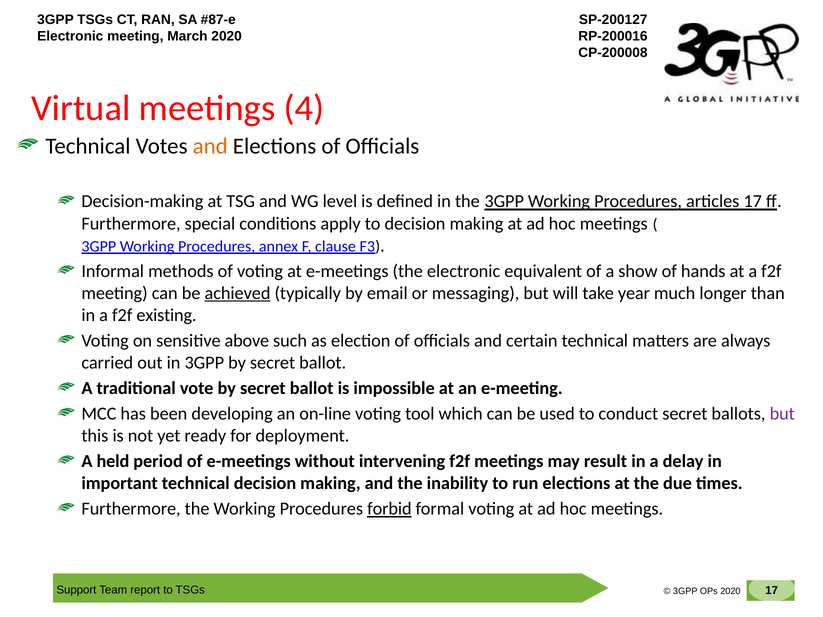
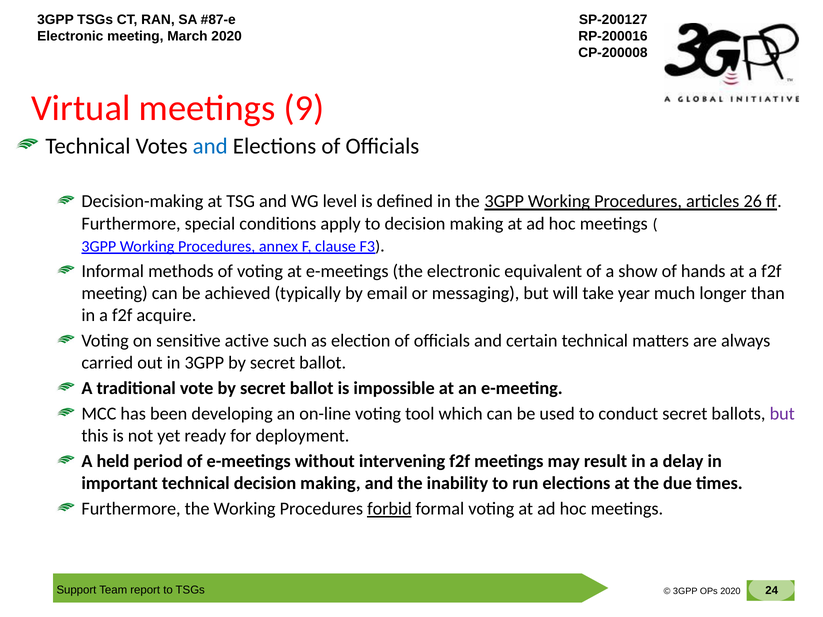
4: 4 -> 9 (304, 108)
and colour: orange -> blue (210, 146)
articles 17: 17 -> 26 (753, 202)
achieved underline: present -> none (238, 293)
existing: existing -> acquire (166, 315)
above: above -> active (247, 341)
17: 17 -> 24 (772, 591)
